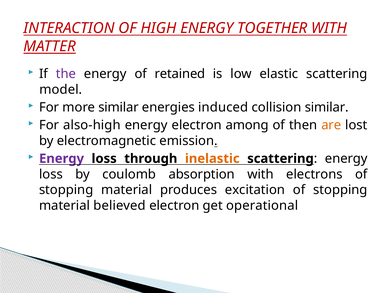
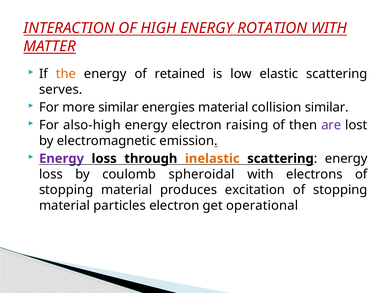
TOGETHER: TOGETHER -> ROTATION (272, 28)
the colour: purple -> orange (66, 74)
model: model -> serves (61, 90)
energies induced: induced -> material (223, 107)
among: among -> raising (247, 125)
are colour: orange -> purple (331, 125)
absorption: absorption -> spheroidal (202, 174)
believed: believed -> particles (120, 206)
